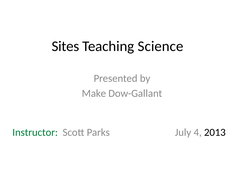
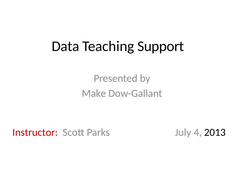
Sites: Sites -> Data (65, 46)
Science: Science -> Support (161, 46)
Instructor colour: green -> red (35, 132)
